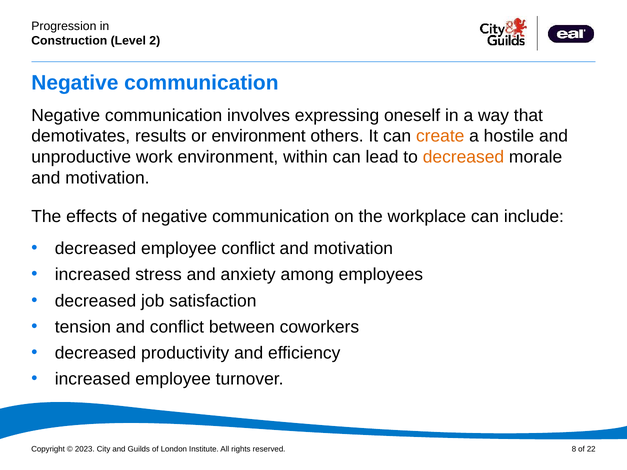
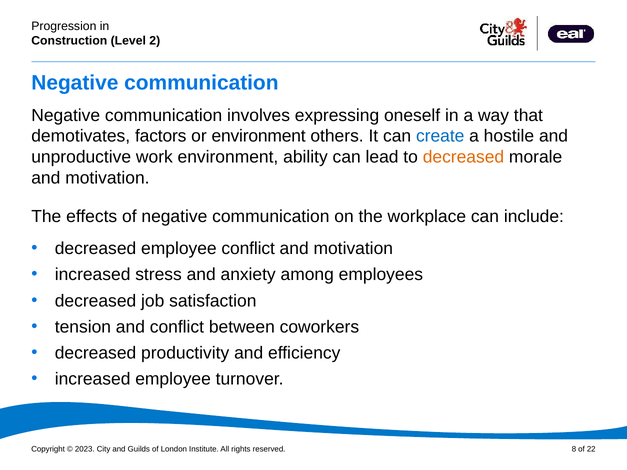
results: results -> factors (161, 136)
create colour: orange -> blue (440, 136)
within: within -> ability (305, 157)
